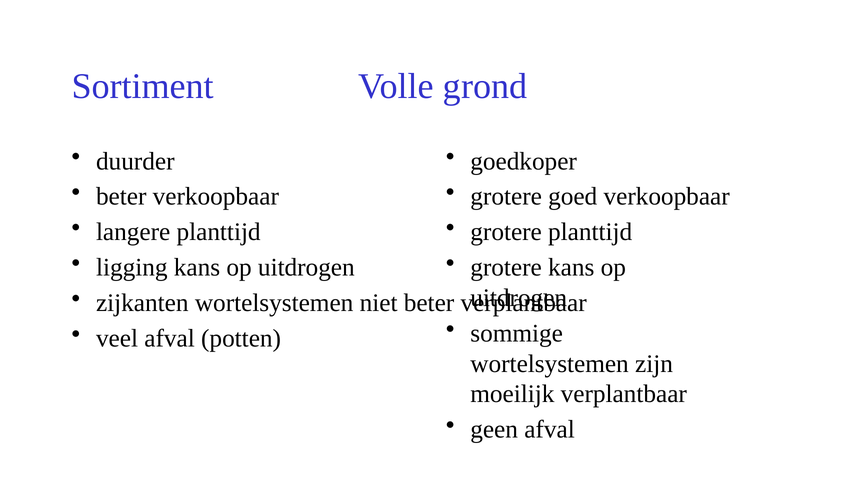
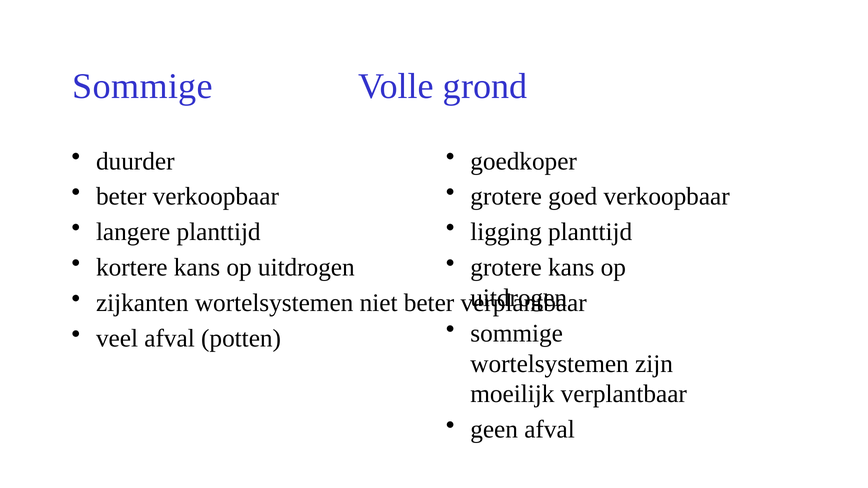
Sortiment: Sortiment -> Sommige (143, 87)
grotere: grotere -> ligging (506, 232)
ligging: ligging -> kortere (132, 268)
